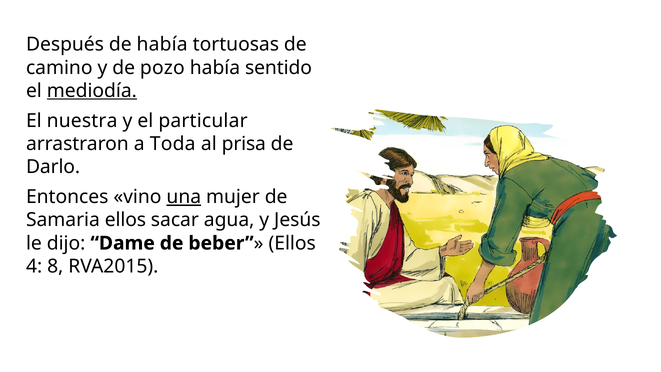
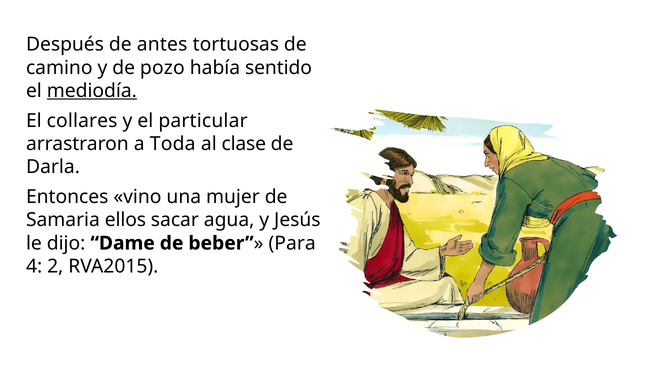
de había: había -> antes (162, 45)
nuestra: nuestra -> collares (82, 121)
prisa: prisa -> clase (244, 144)
Darlo: Darlo -> Darla (53, 167)
una underline: present -> none (184, 197)
Ellos: Ellos -> Para (292, 243)
8: 8 -> 2 (55, 266)
